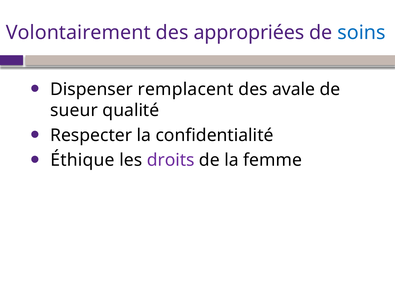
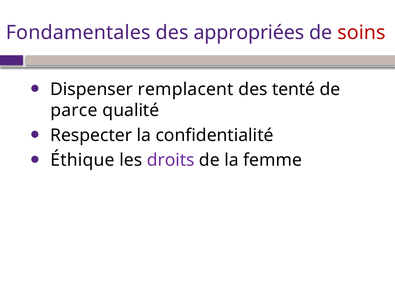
Volontairement: Volontairement -> Fondamentales (78, 33)
soins colour: blue -> red (362, 33)
avale: avale -> tenté (294, 89)
sueur: sueur -> parce (74, 111)
